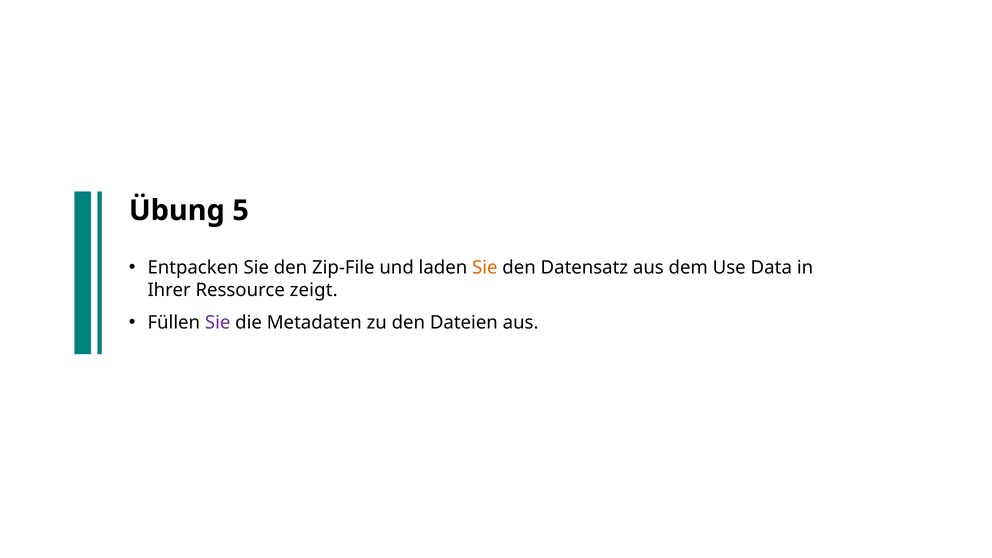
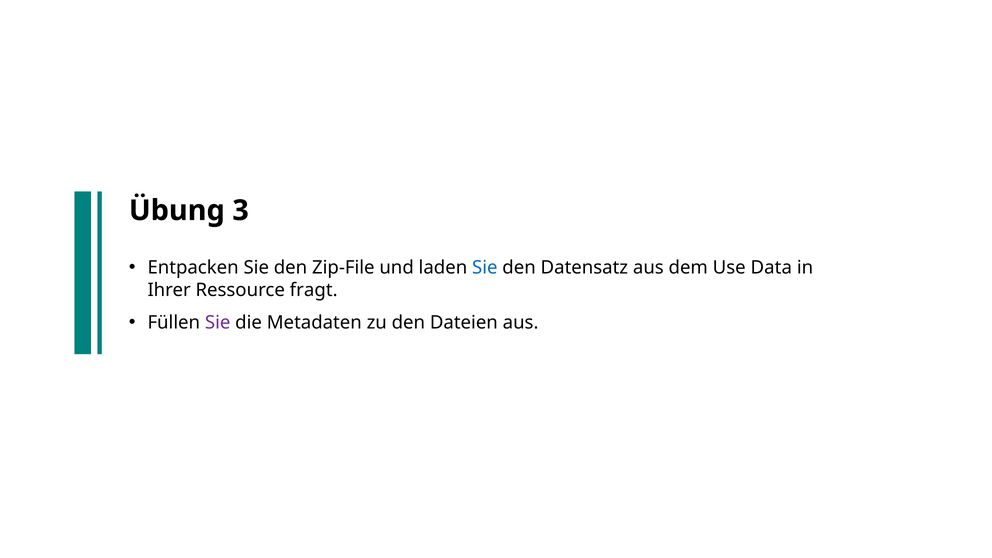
5: 5 -> 3 (241, 211)
Sie colour: orange -> blue (485, 268)
zeigt: zeigt -> fragt (314, 290)
